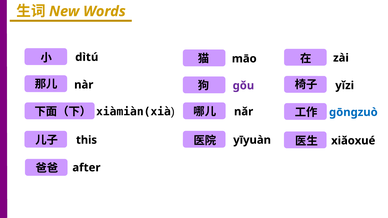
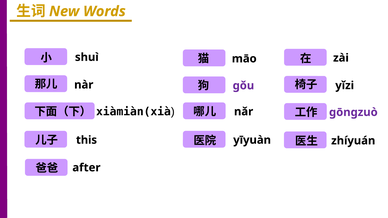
dìtú: dìtú -> shuì (87, 57)
ɡōnɡzuò colour: blue -> purple (353, 112)
xiǎoxué: xiǎoxué -> zhíyuán (353, 141)
